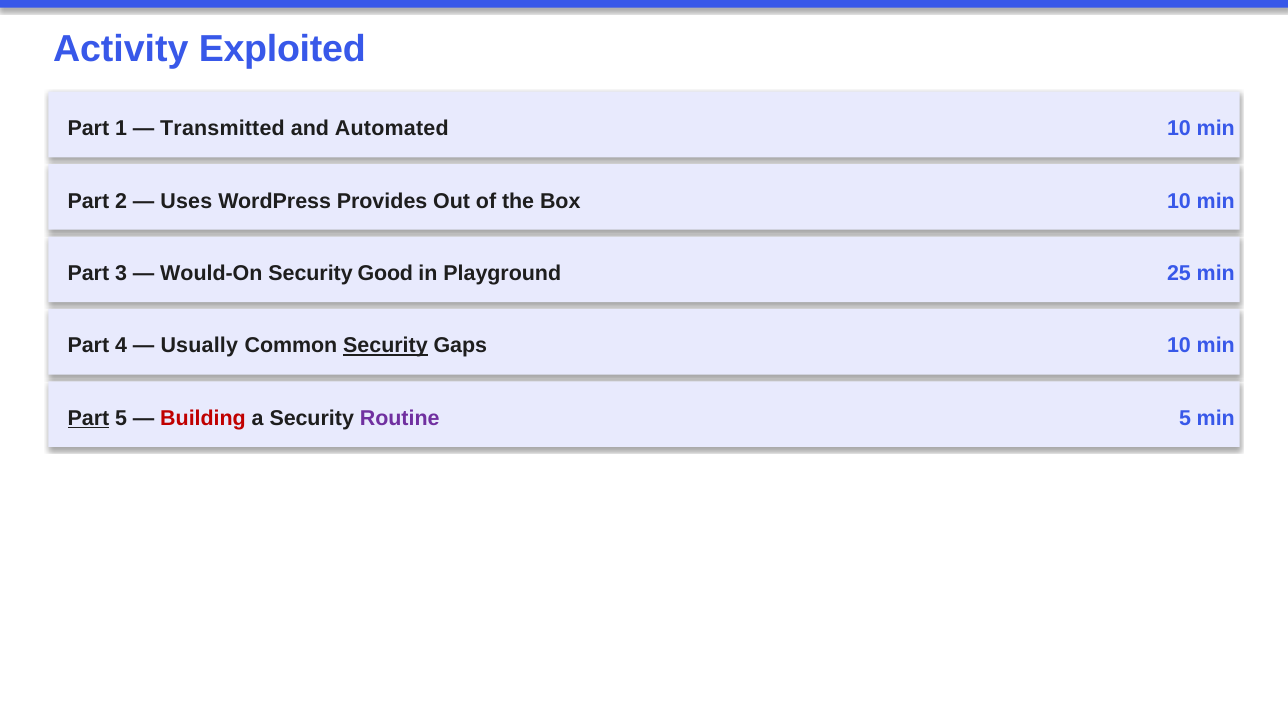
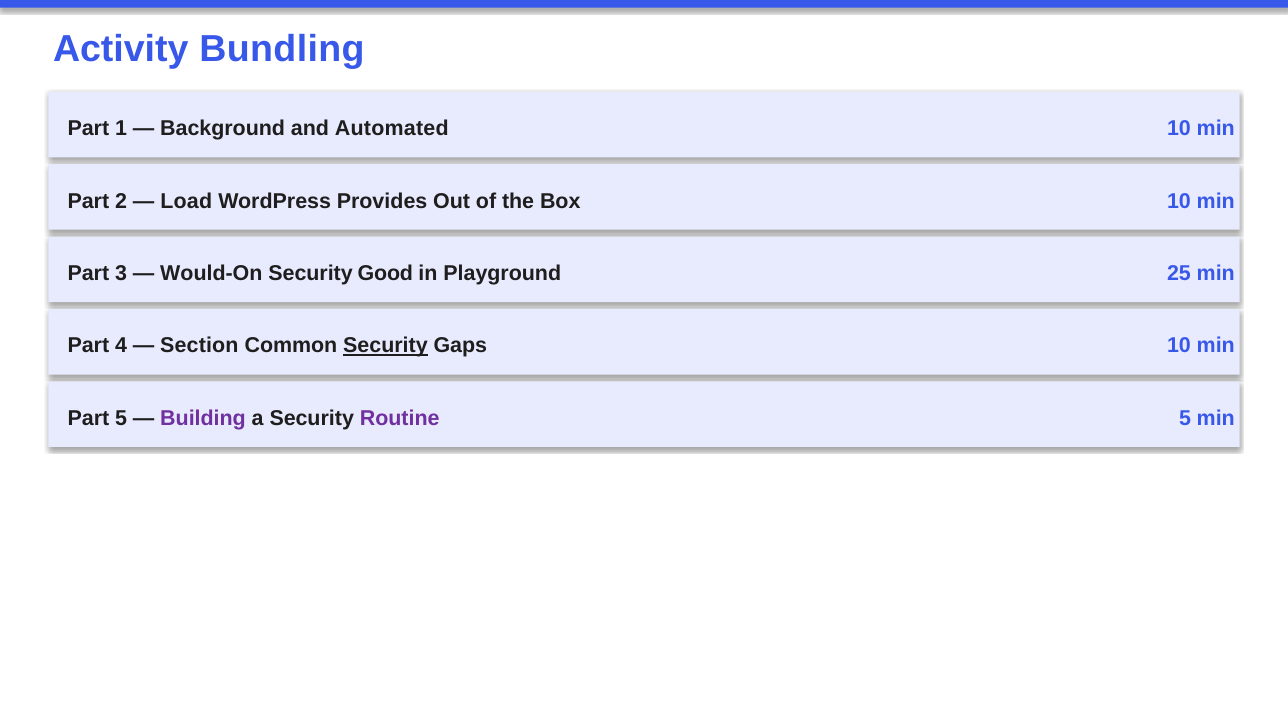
Exploited: Exploited -> Bundling (282, 49)
Transmitted: Transmitted -> Background (223, 129)
Uses: Uses -> Load (186, 201)
Usually: Usually -> Section (199, 346)
Part underline: present -> none (88, 418)
Building colour: red -> purple (203, 418)
